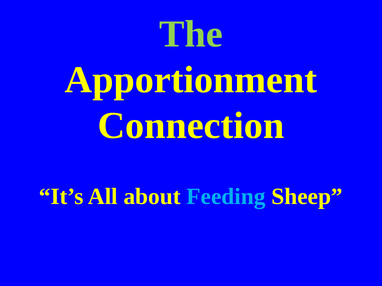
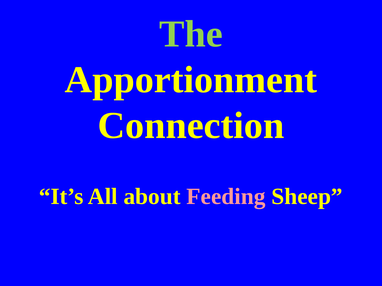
Feeding colour: light blue -> pink (226, 197)
